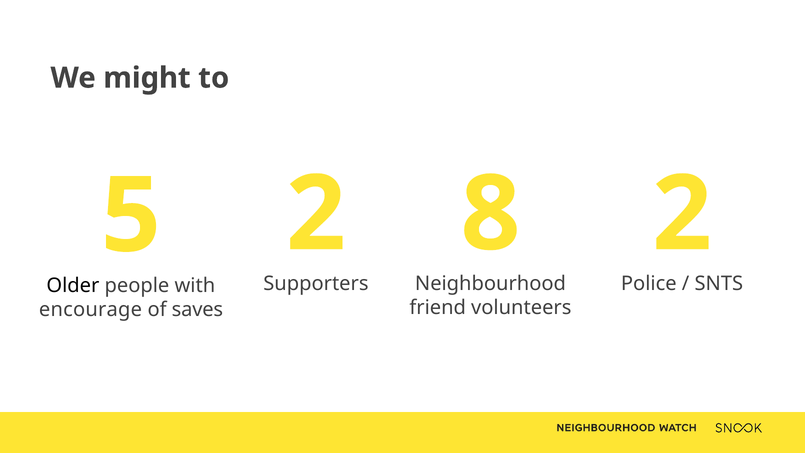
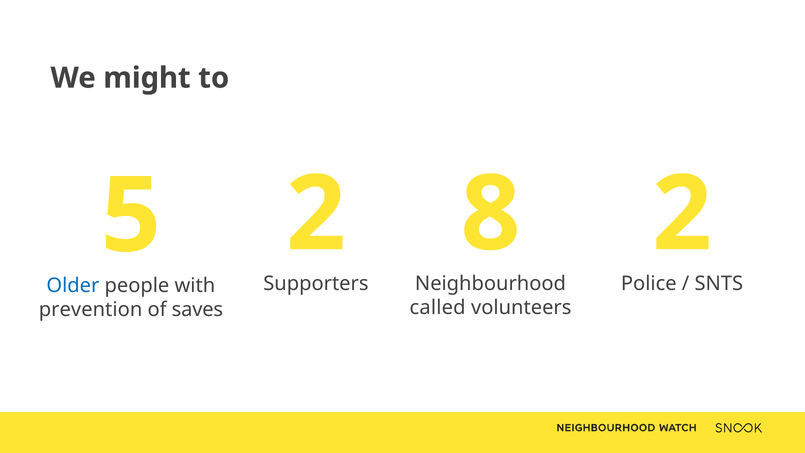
Older colour: black -> blue (73, 285)
friend: friend -> called (438, 308)
encourage: encourage -> prevention (91, 309)
